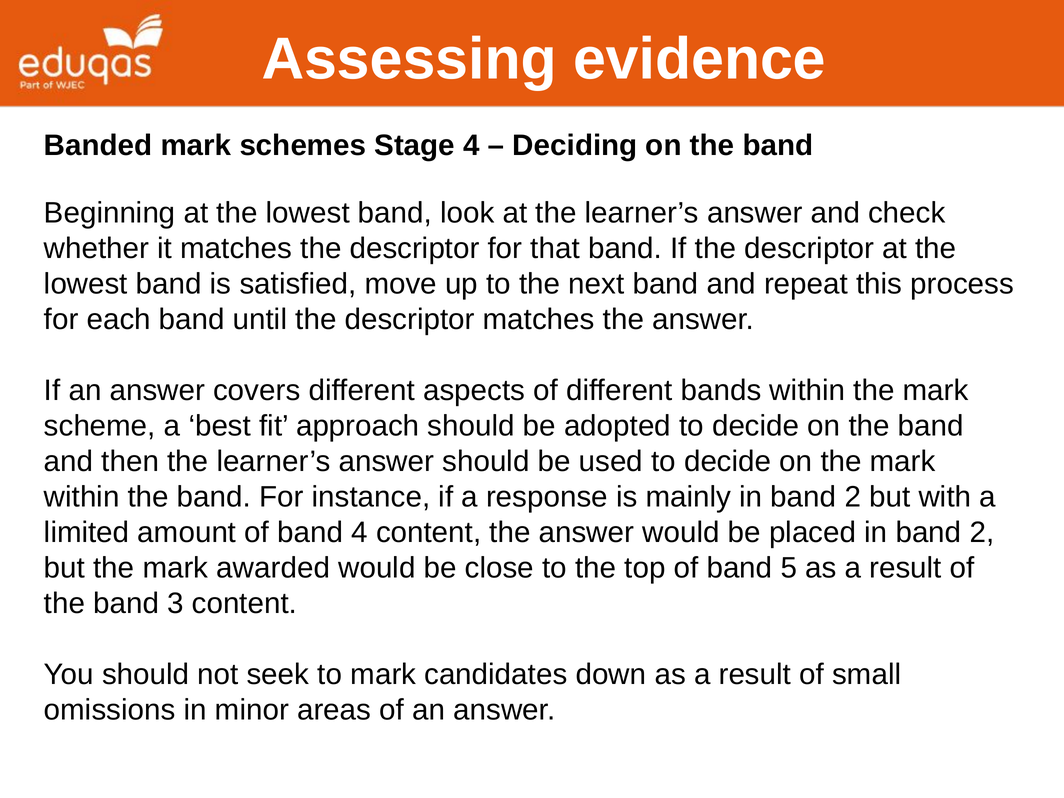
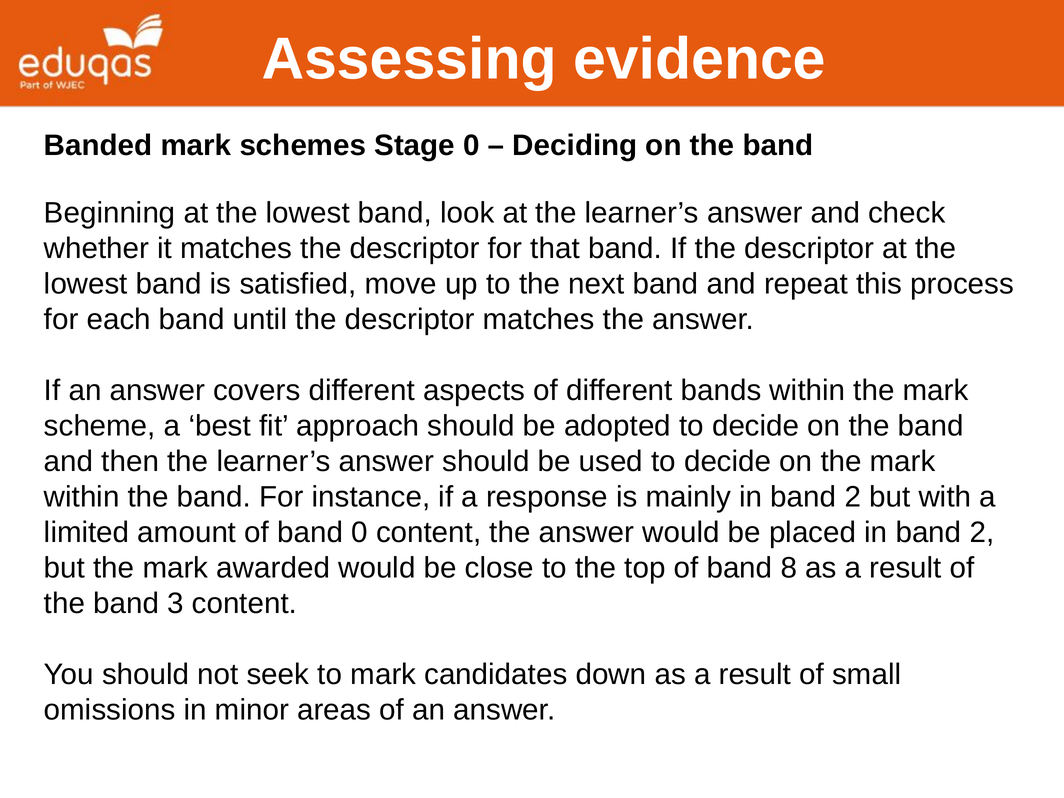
Stage 4: 4 -> 0 (471, 146)
band 4: 4 -> 0 (359, 532)
5: 5 -> 8 (789, 568)
